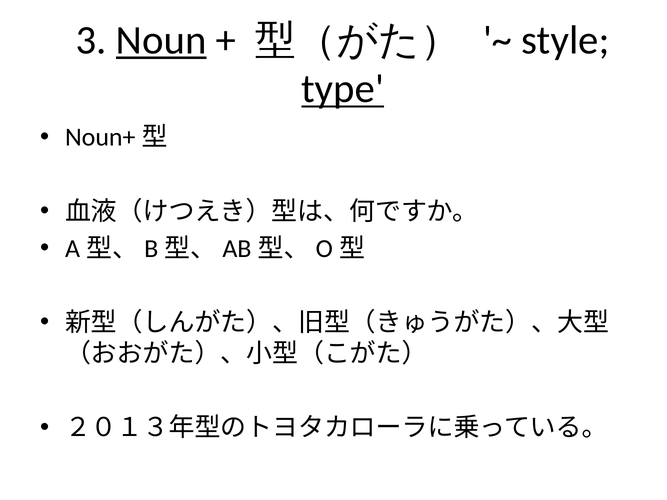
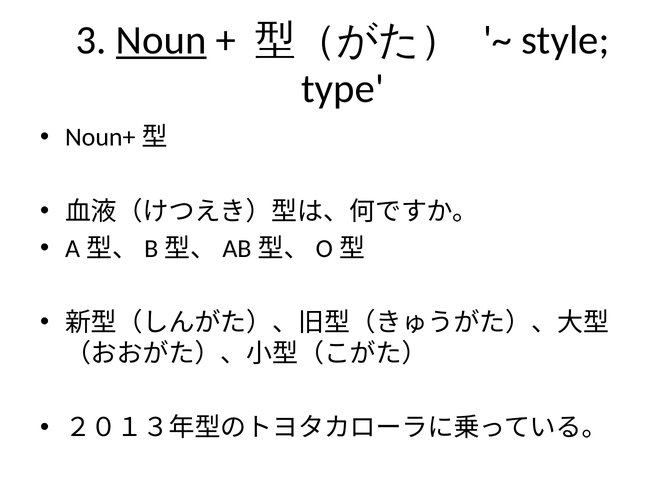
type underline: present -> none (343, 89)
